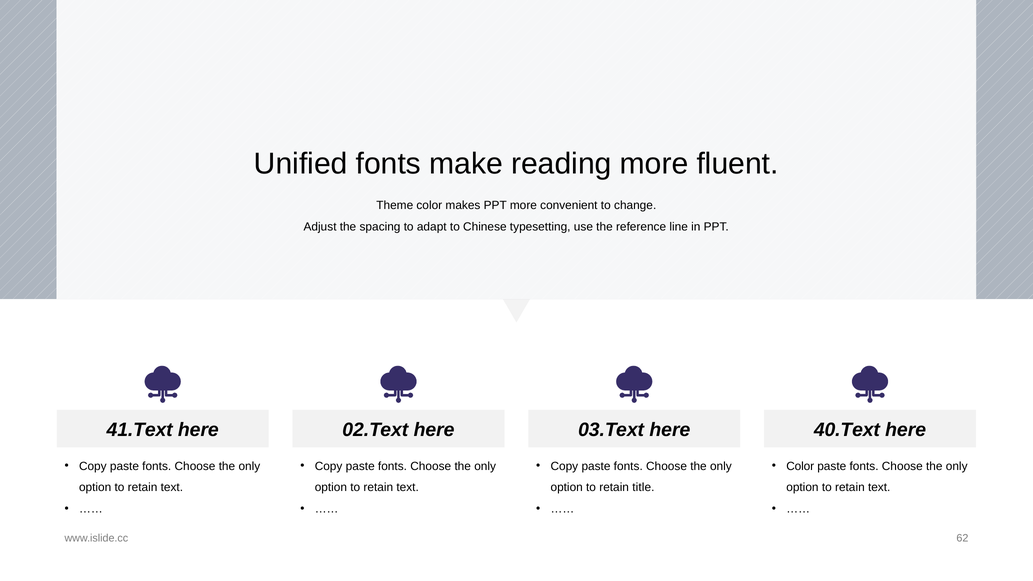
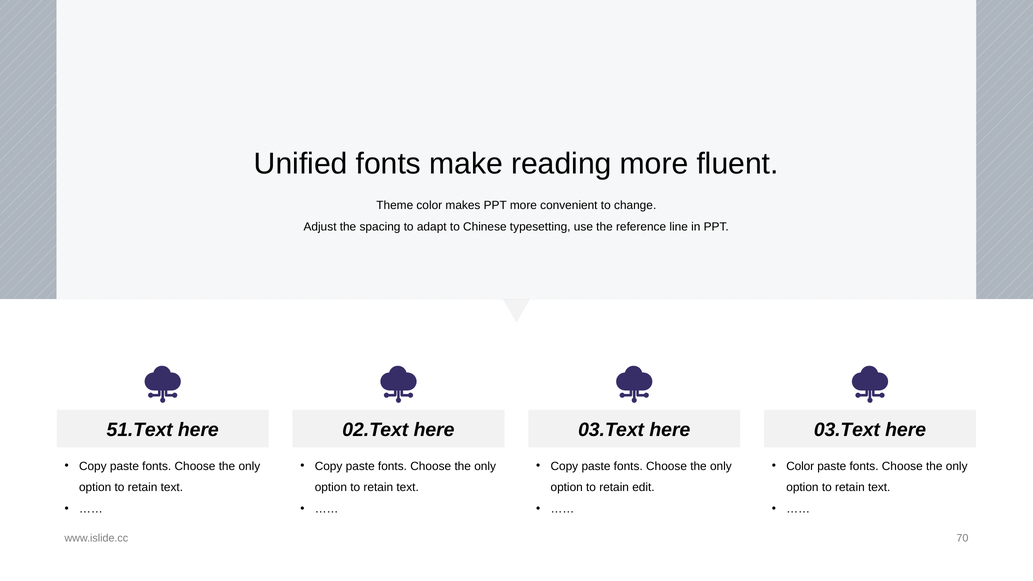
41.Text: 41.Text -> 51.Text (140, 430)
40.Text: 40.Text -> 03.Text (847, 430)
title: title -> edit (643, 488)
62: 62 -> 70 (962, 538)
